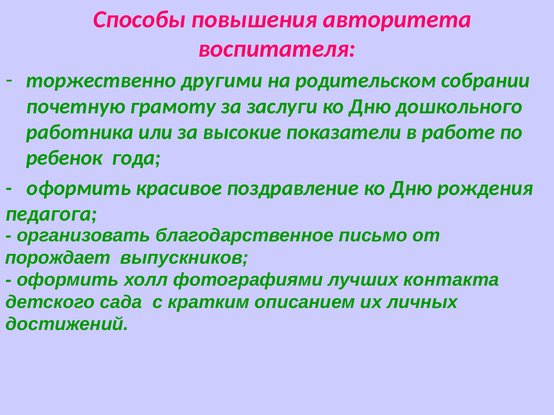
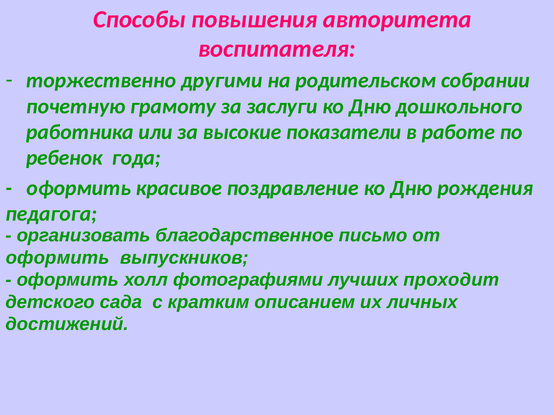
порождает: порождает -> оформить (58, 258)
контакта: контакта -> проходит (451, 280)
